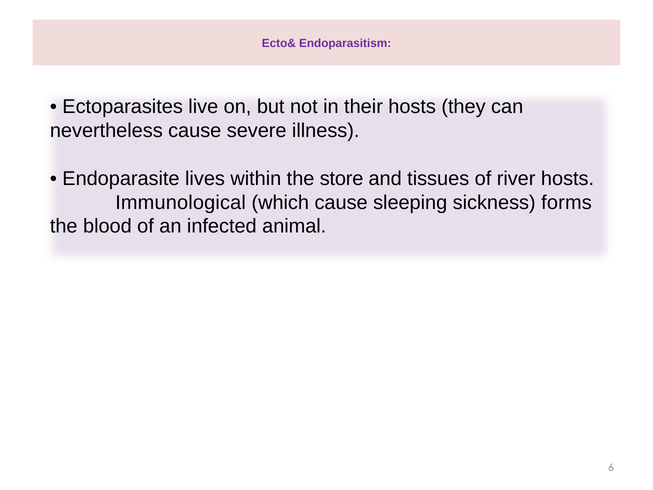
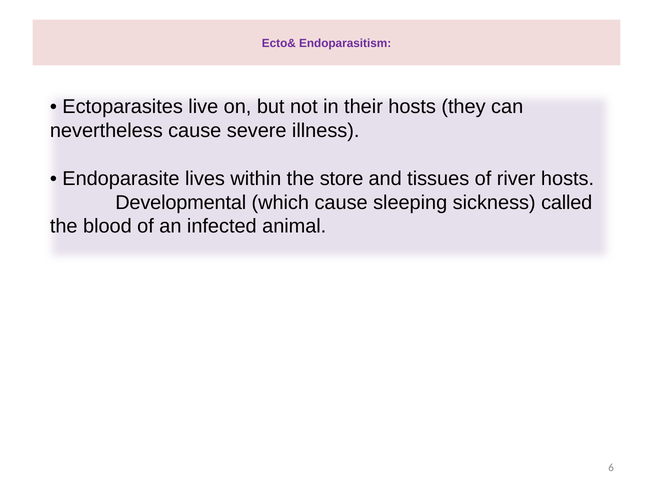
Immunological: Immunological -> Developmental (181, 202)
forms: forms -> called (567, 202)
